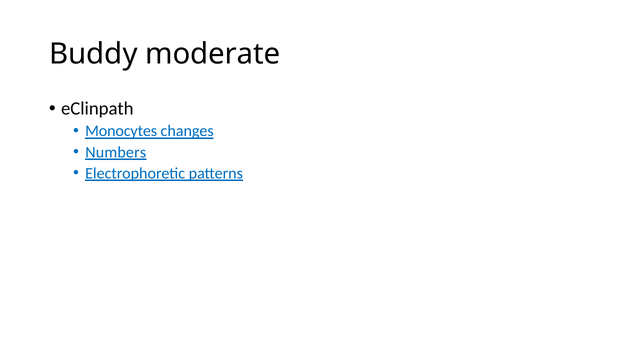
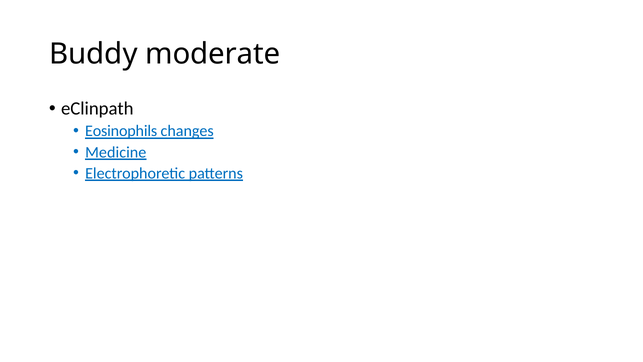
Monocytes: Monocytes -> Eosinophils (121, 131)
Numbers: Numbers -> Medicine (116, 152)
